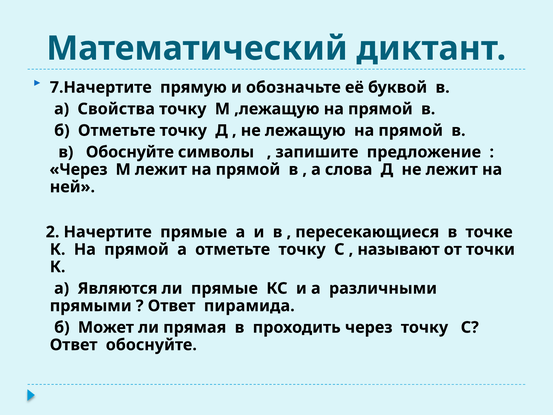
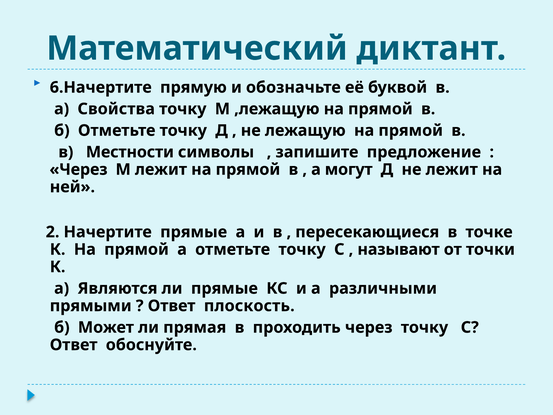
7.Начертите: 7.Начертите -> 6.Начертите (101, 87)
в Обоснуйте: Обоснуйте -> Местности (130, 152)
слова: слова -> могут (349, 169)
пирамида: пирамида -> плоскость (249, 306)
